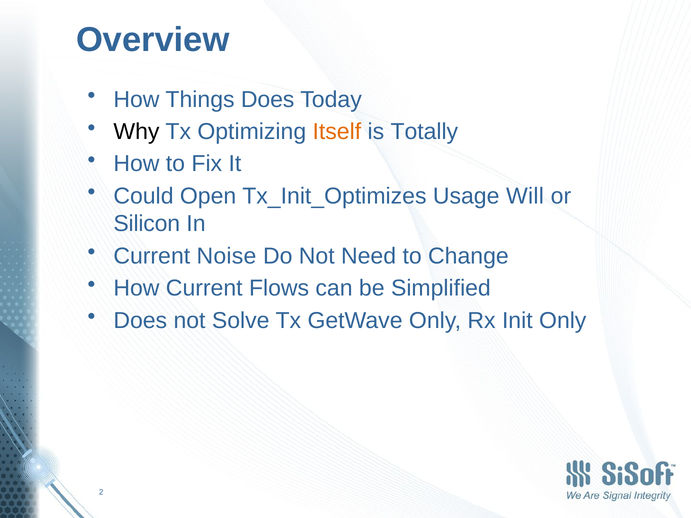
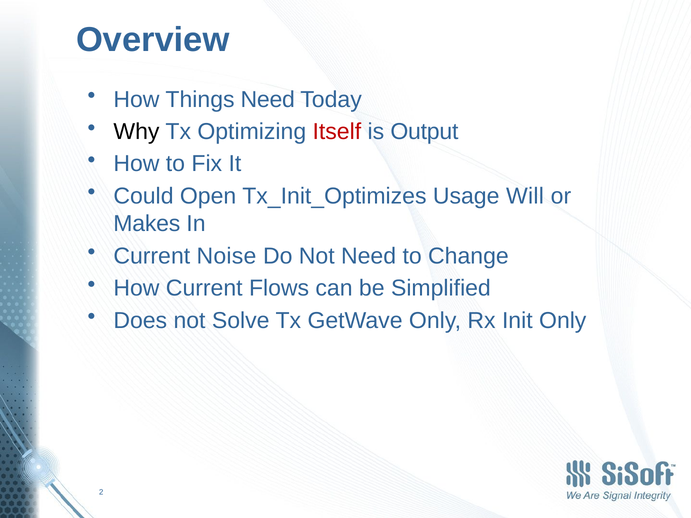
Things Does: Does -> Need (268, 100)
Itself colour: orange -> red (337, 132)
Totally: Totally -> Output (424, 132)
Silicon: Silicon -> Makes (147, 224)
